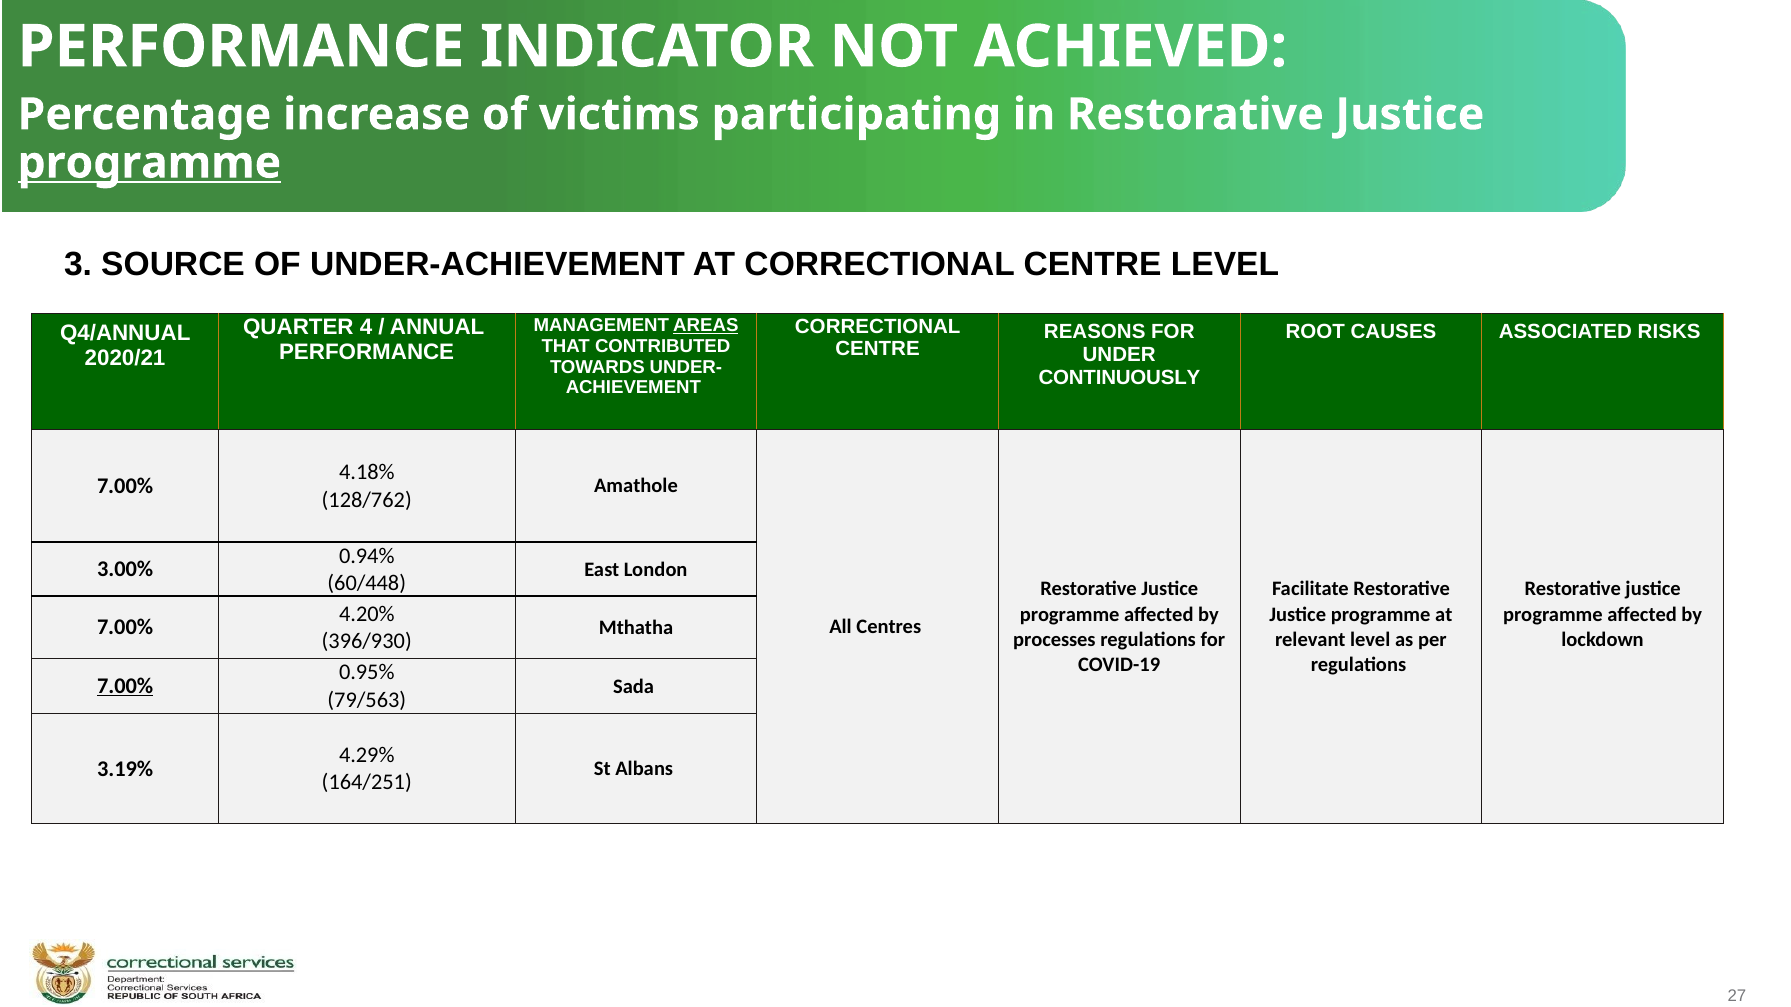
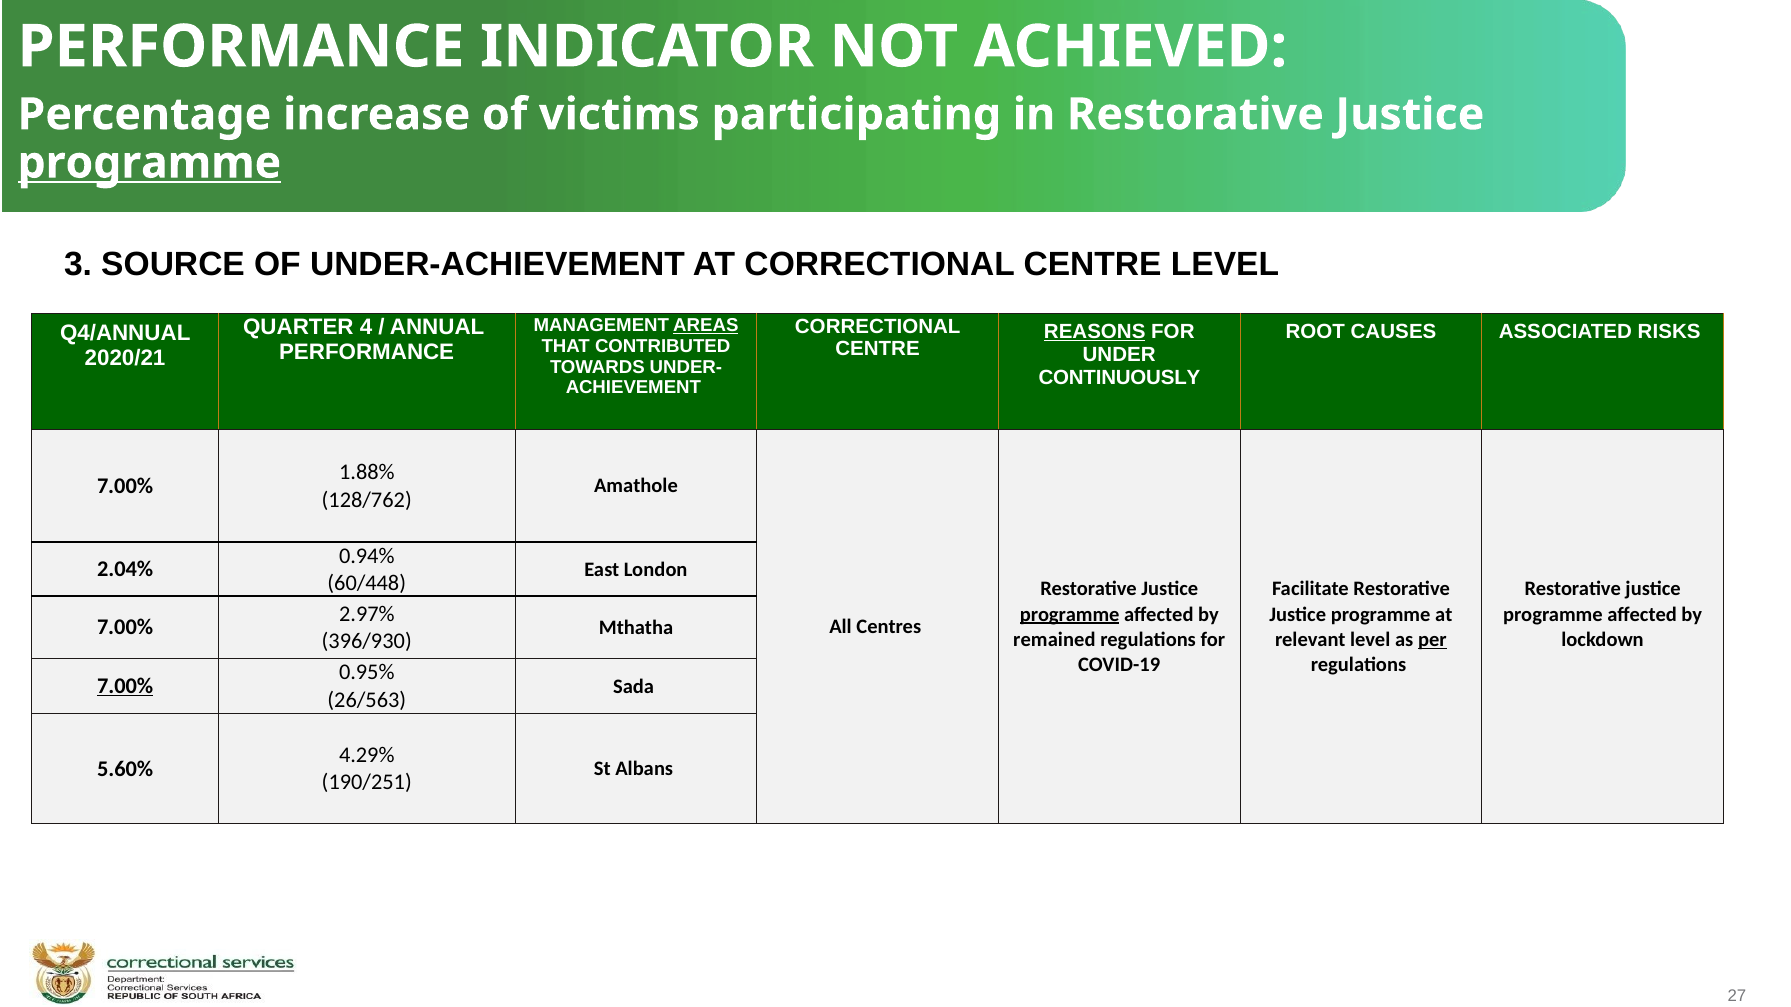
REASONS underline: none -> present (1095, 332)
4.18%: 4.18% -> 1.88% (367, 473)
3.00%: 3.00% -> 2.04% (125, 569)
4.20%: 4.20% -> 2.97% (367, 614)
programme underline: none -> present (1070, 615)
processes: processes -> remained (1054, 640)
per underline: none -> present (1432, 640)
79/563: 79/563 -> 26/563 (367, 700)
3.19%: 3.19% -> 5.60% (125, 769)
164/251: 164/251 -> 190/251 (367, 783)
